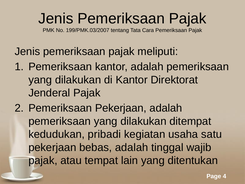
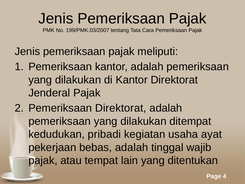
Pemeriksaan Pekerjaan: Pekerjaan -> Direktorat (121, 108)
satu: satu -> ayat (212, 134)
